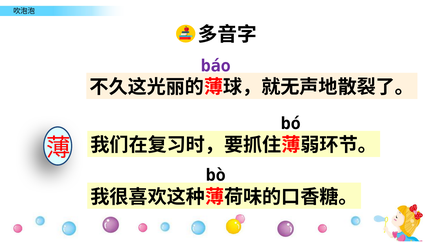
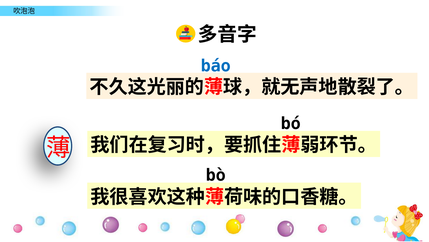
báo colour: purple -> blue (216, 66)
